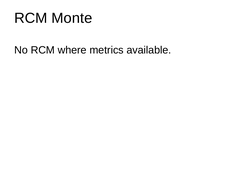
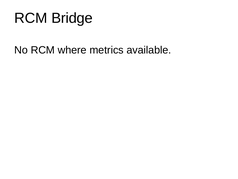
Monte: Monte -> Bridge (72, 18)
